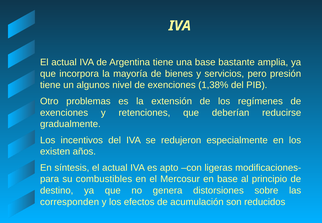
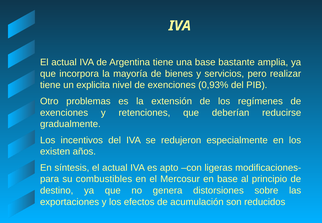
presión: presión -> realizar (286, 74)
algunos: algunos -> explicita (93, 85)
1,38%: 1,38% -> 0,93% (213, 85)
corresponden: corresponden -> exportaciones (70, 202)
